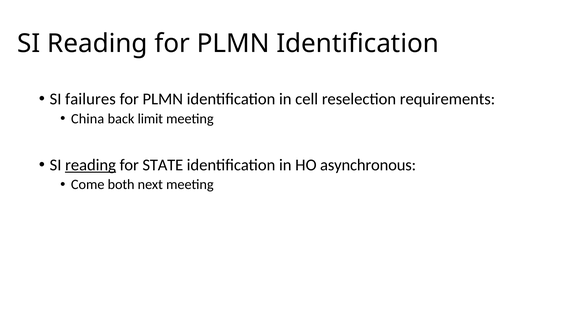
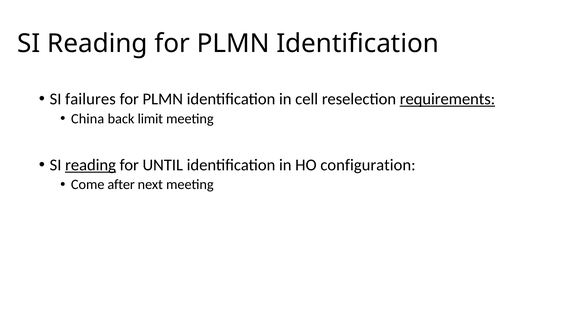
requirements underline: none -> present (447, 99)
STATE: STATE -> UNTIL (163, 165)
asynchronous: asynchronous -> configuration (368, 165)
both: both -> after (121, 185)
